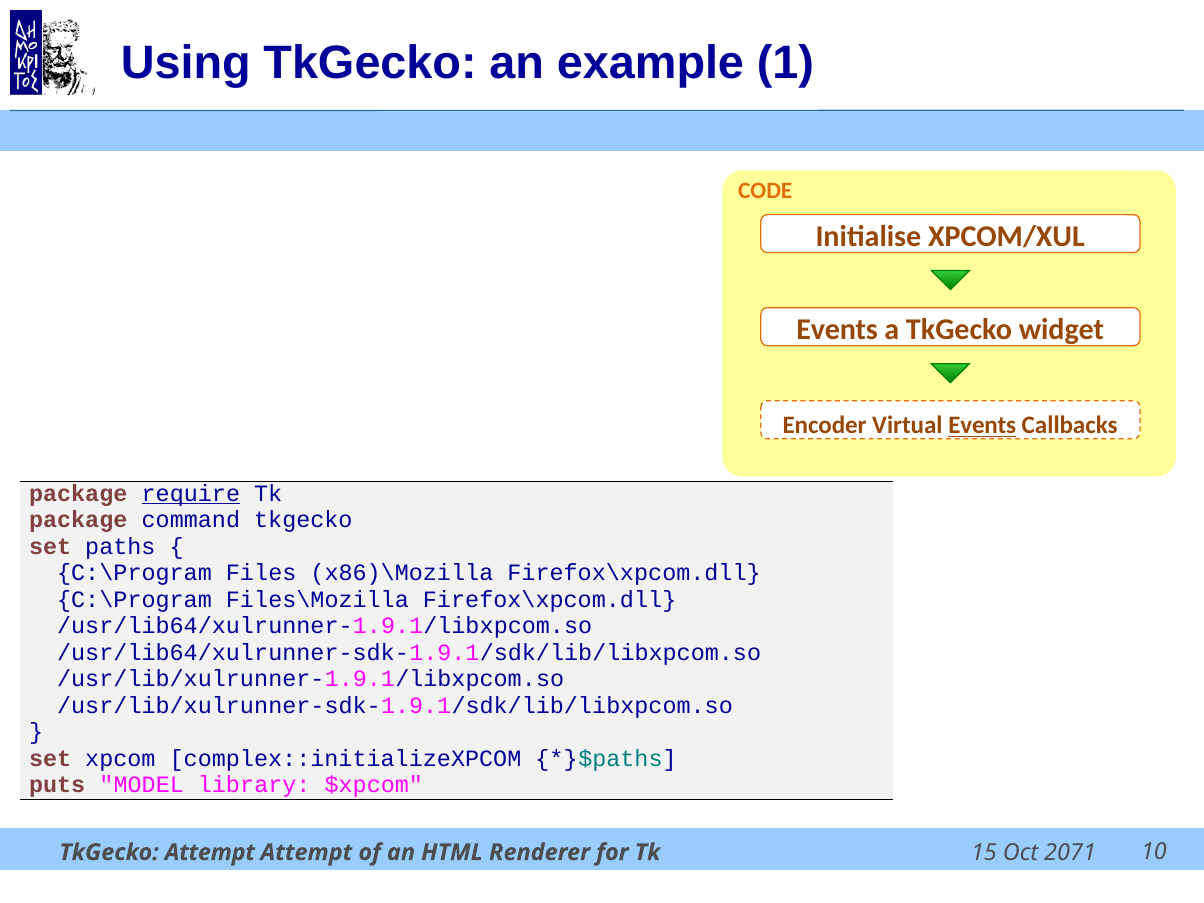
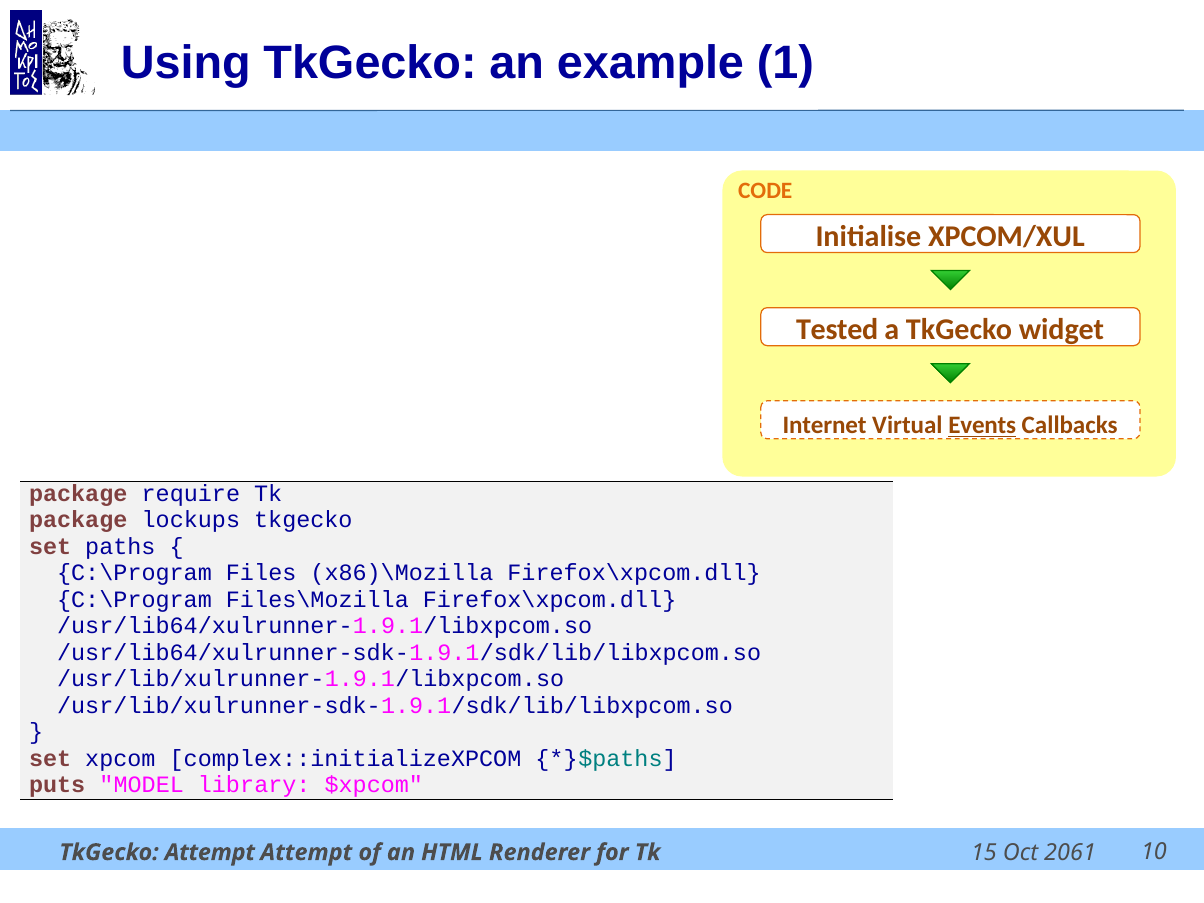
Events: Events -> Tested (837, 330)
Encoder: Encoder -> Internet (825, 425)
require underline: present -> none (191, 493)
command: command -> lockups (191, 520)
2071: 2071 -> 2061 (1070, 852)
